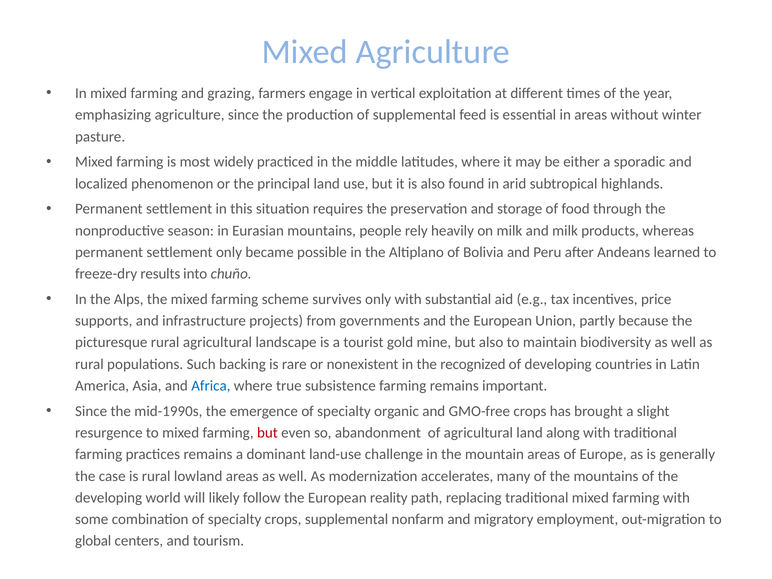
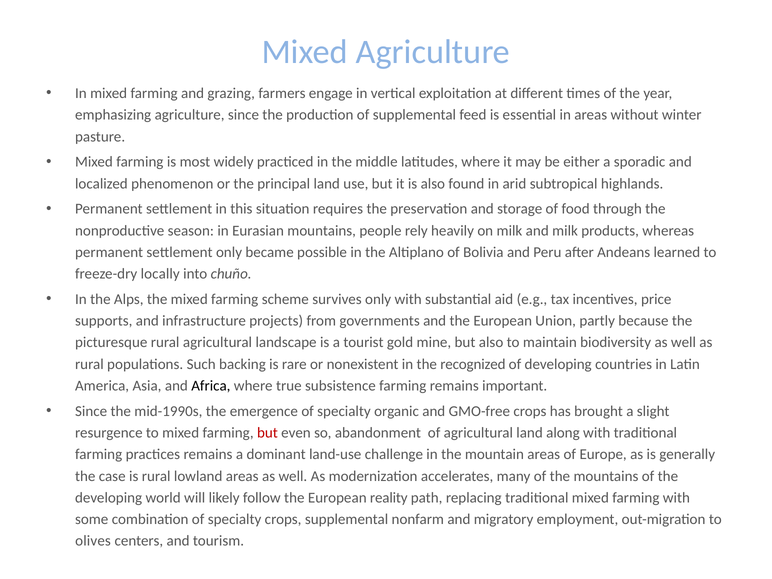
results: results -> locally (160, 274)
Africa colour: blue -> black (211, 386)
global: global -> olives (93, 541)
